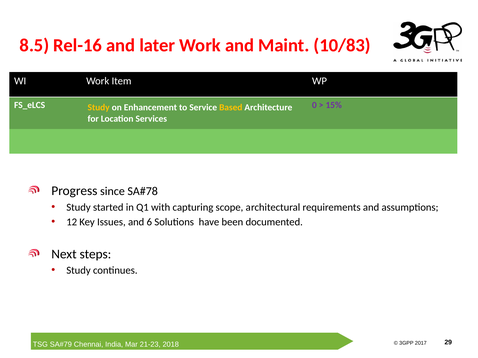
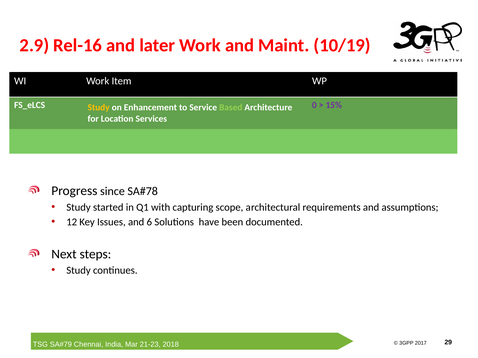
8.5: 8.5 -> 2.9 (34, 46)
10/83: 10/83 -> 10/19 (342, 46)
Based colour: yellow -> light green (231, 108)
